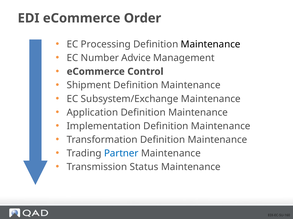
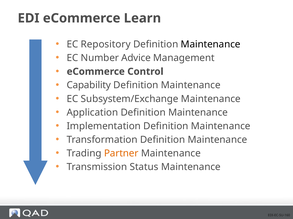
Order: Order -> Learn (142, 18)
Processing: Processing -> Repository (106, 44)
Shipment: Shipment -> Capability (89, 85)
Partner colour: blue -> orange (121, 154)
